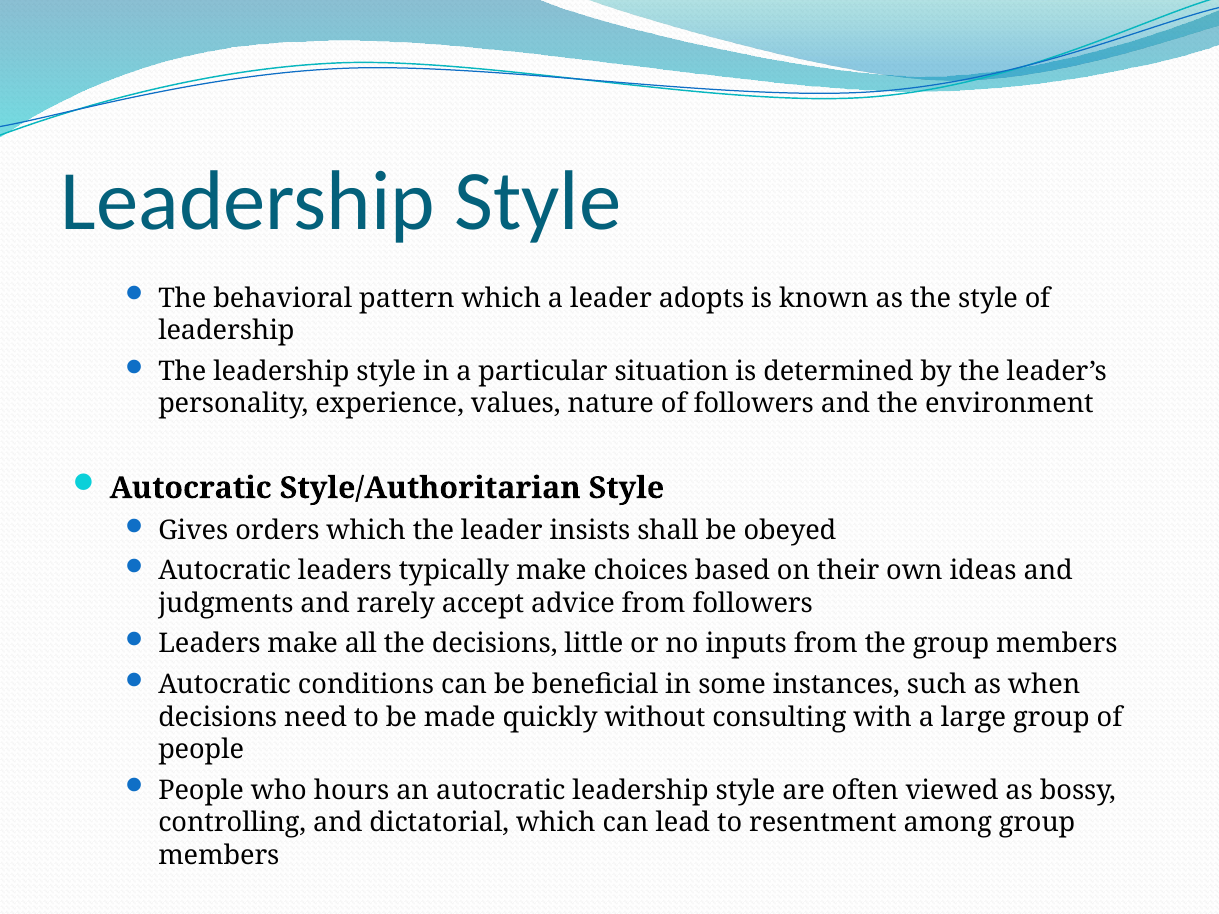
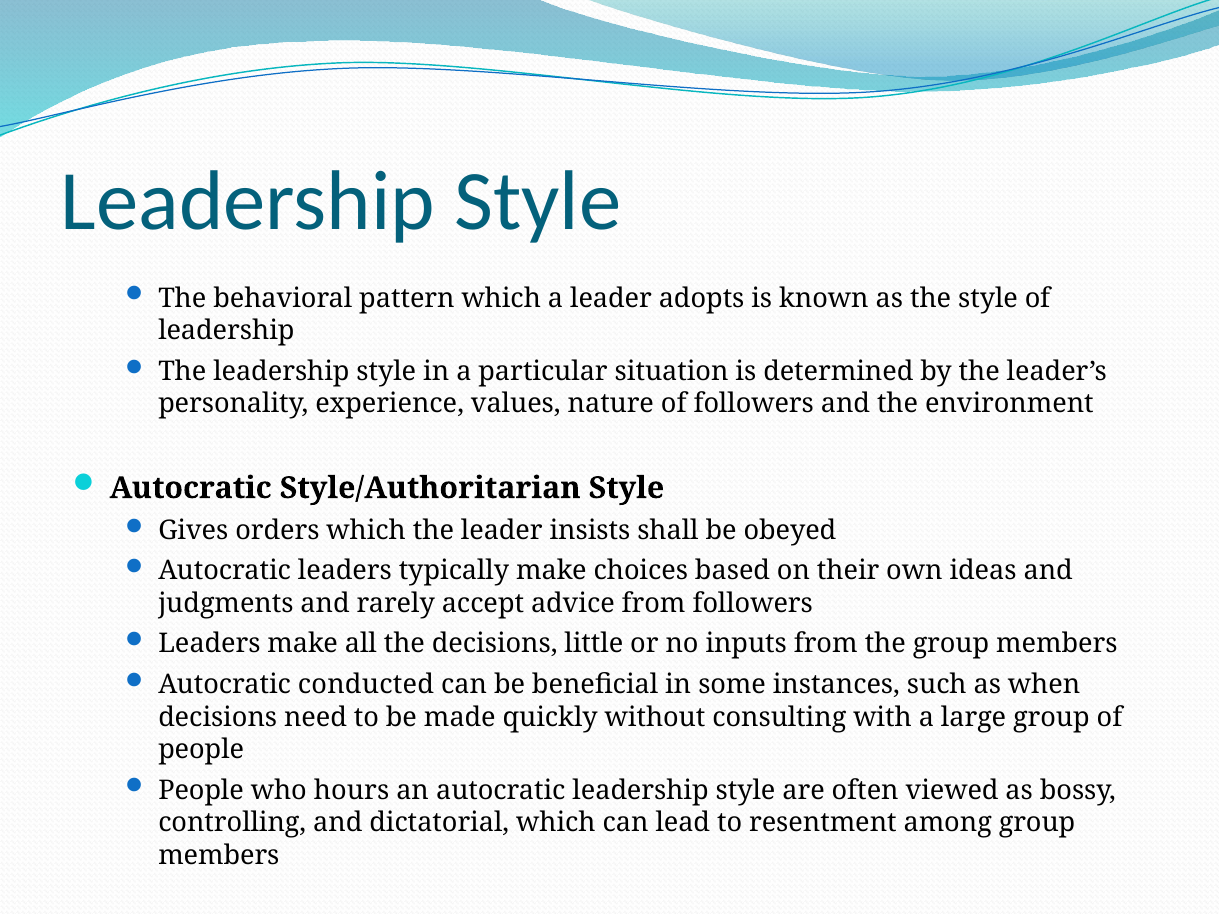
conditions: conditions -> conducted (366, 685)
